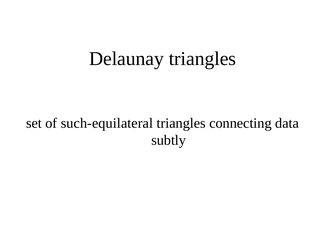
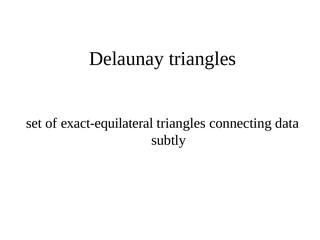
such-equilateral: such-equilateral -> exact-equilateral (107, 123)
